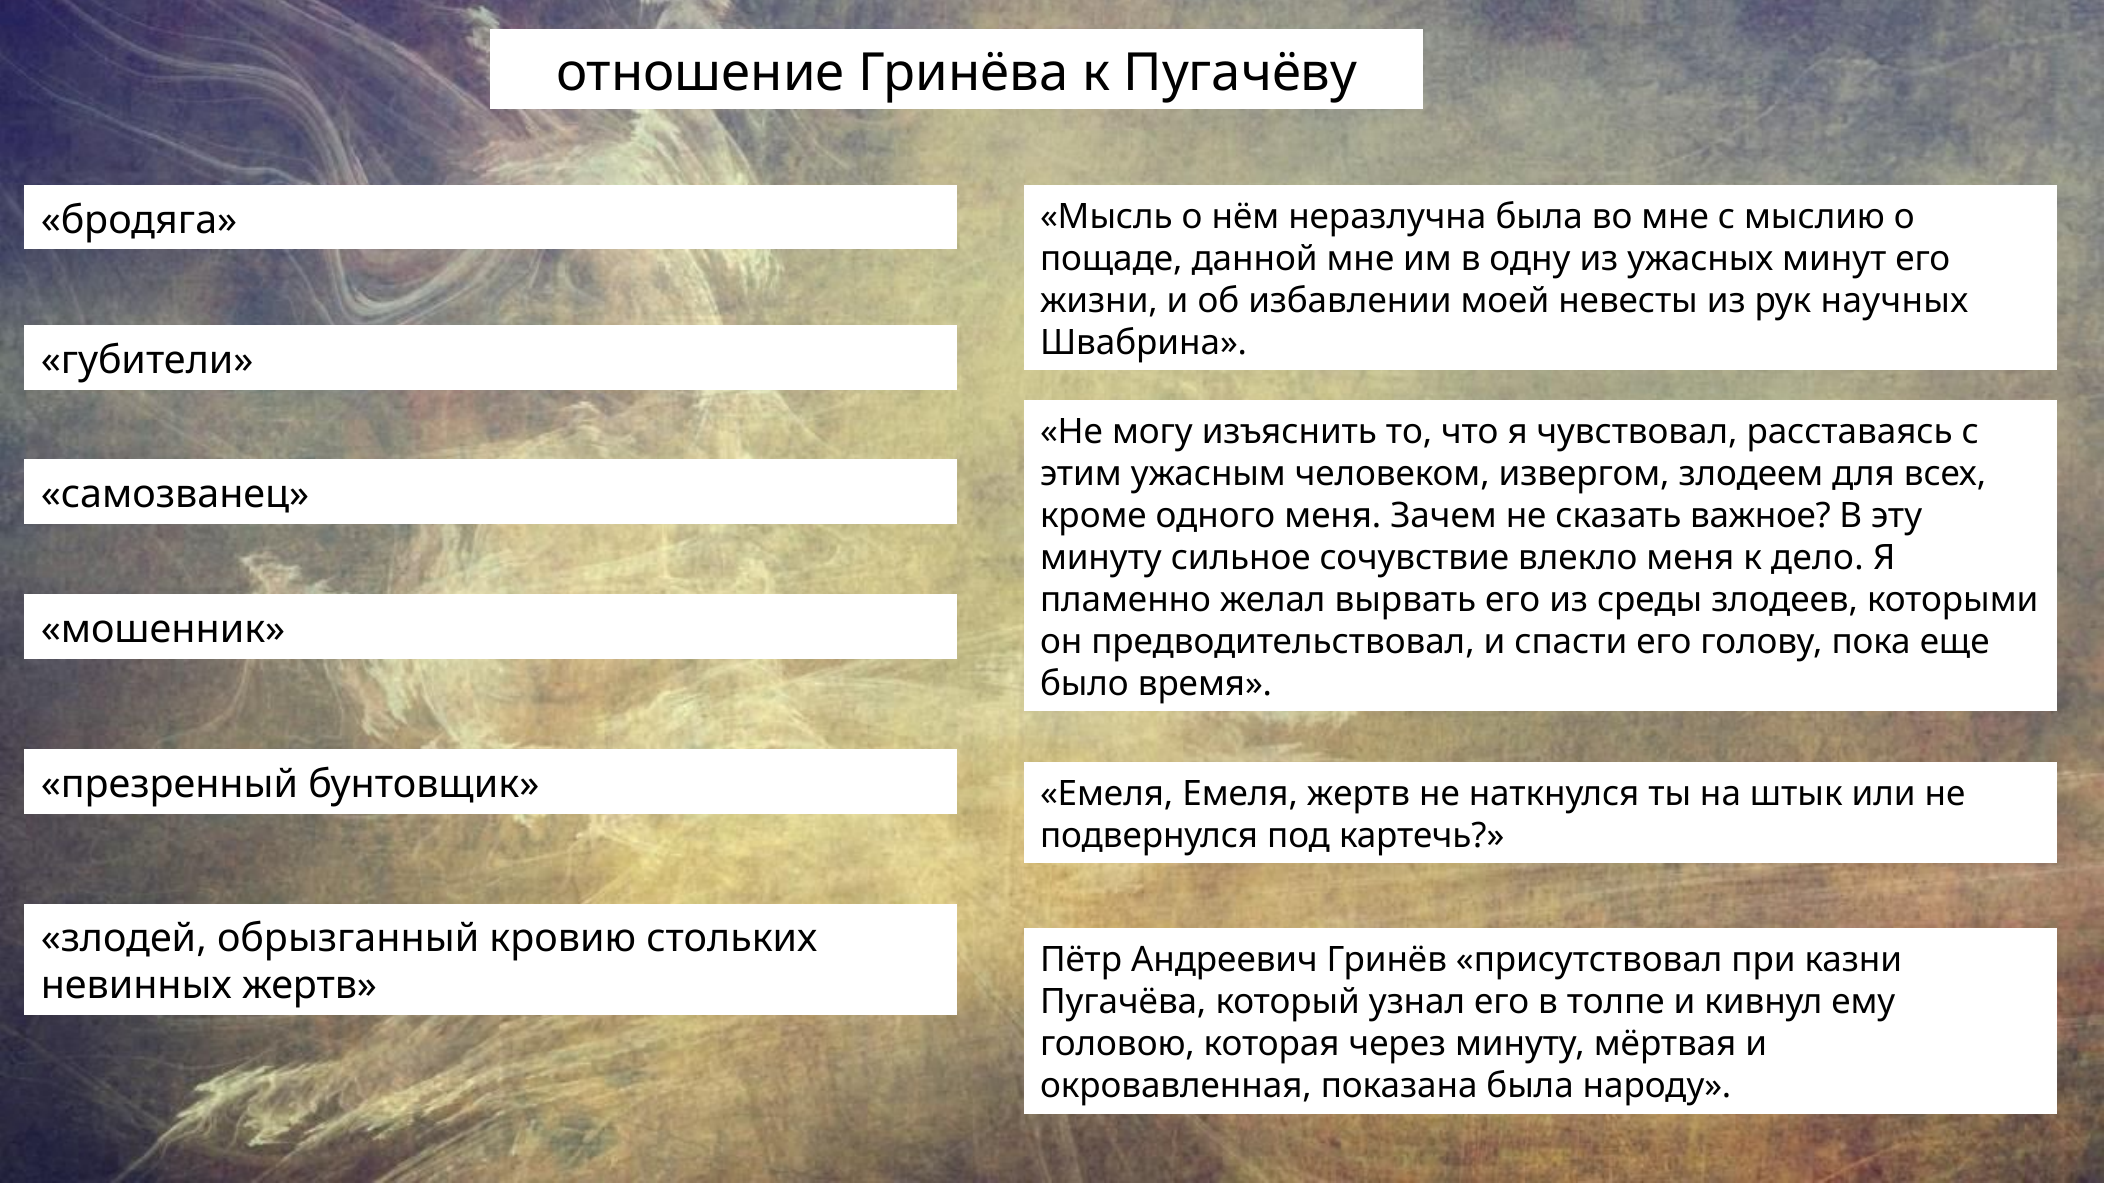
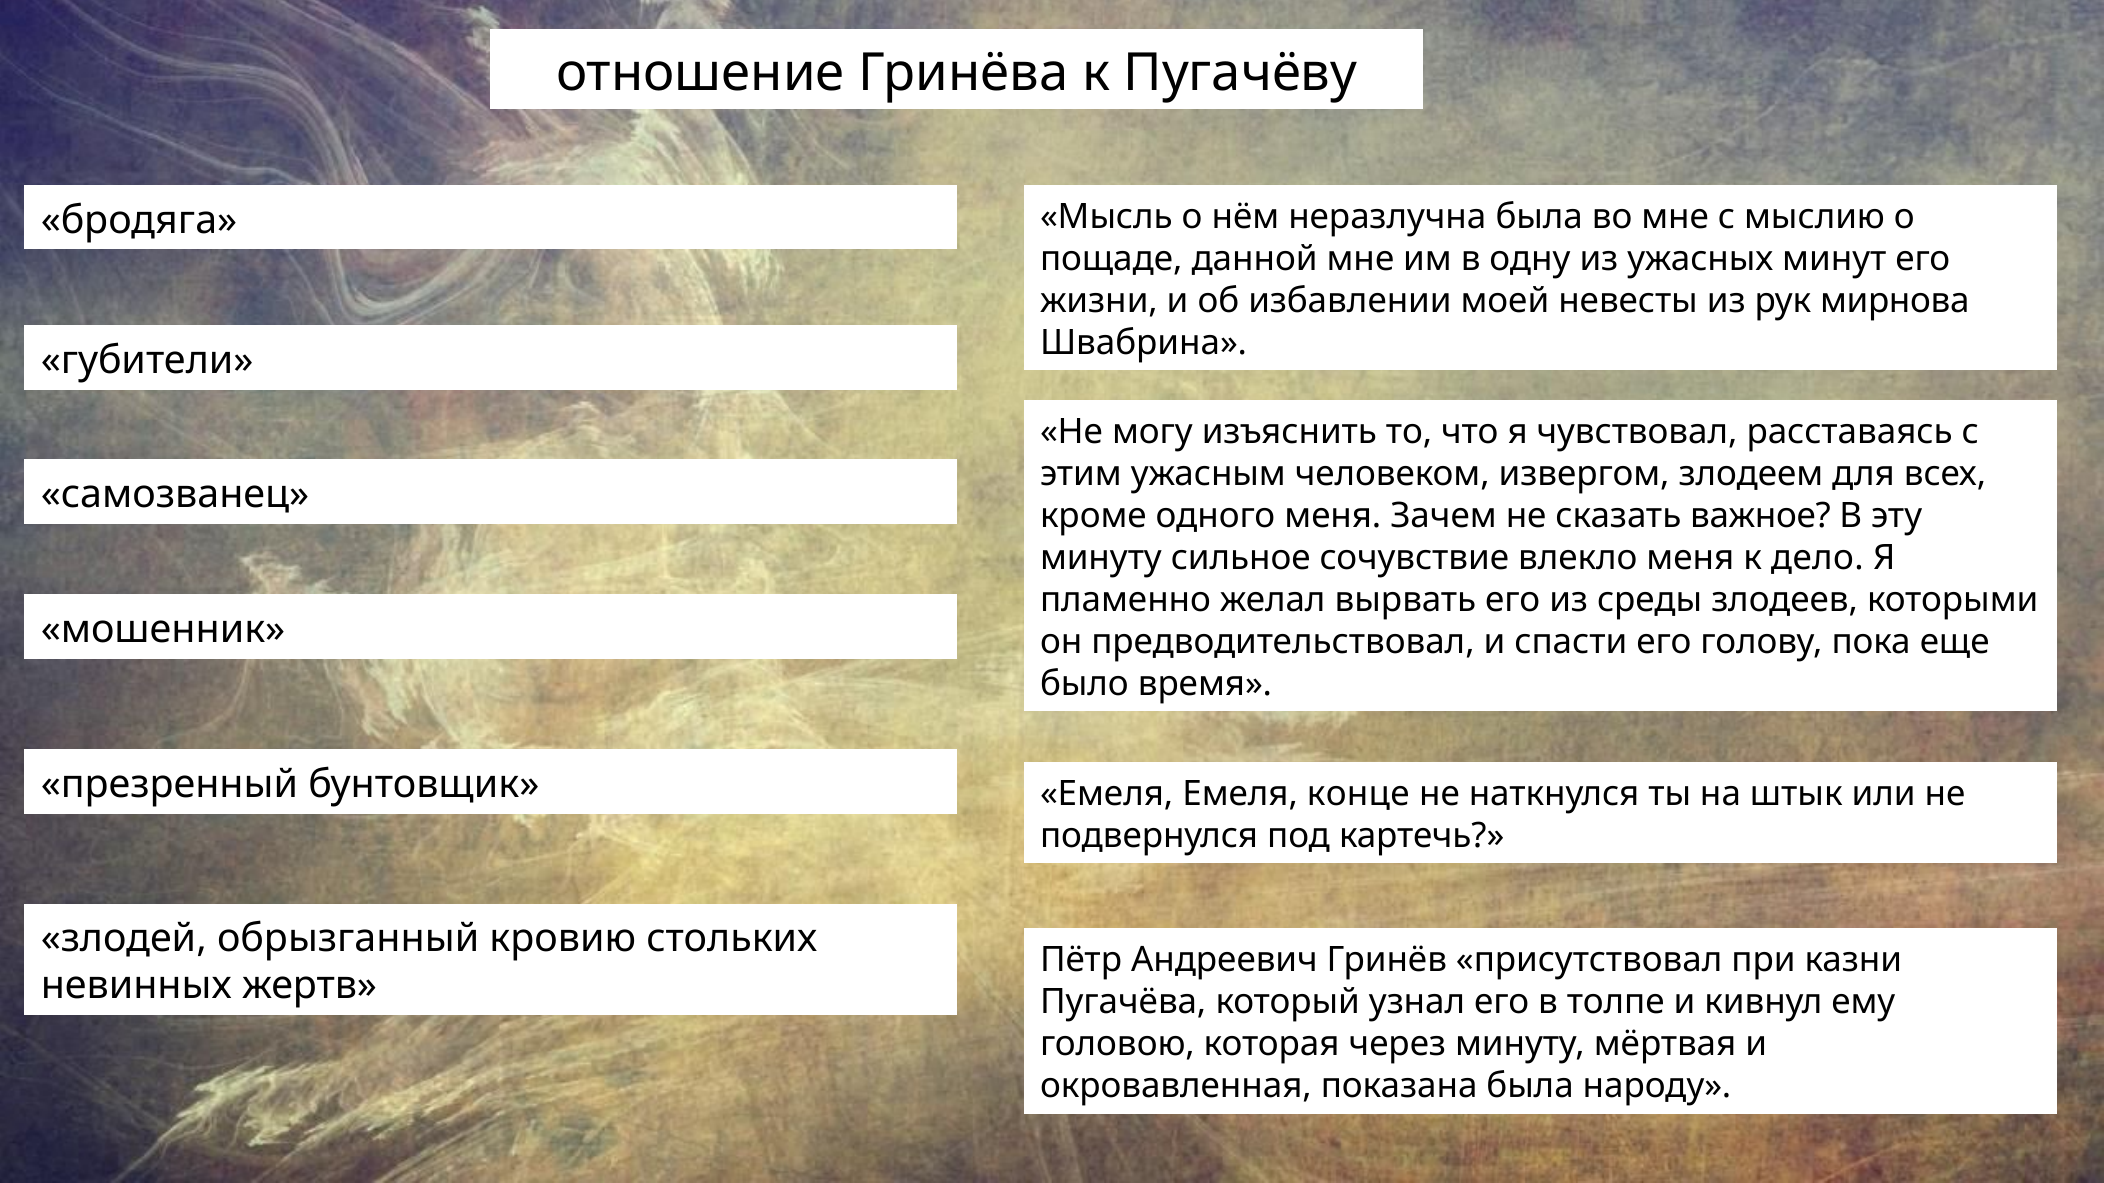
научных: научных -> мирнова (1895, 301)
Емеля жертв: жертв -> конце (1358, 795)
